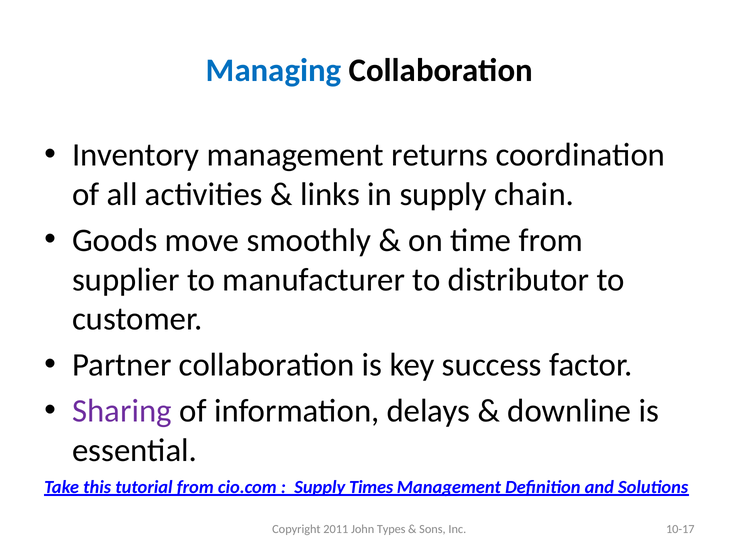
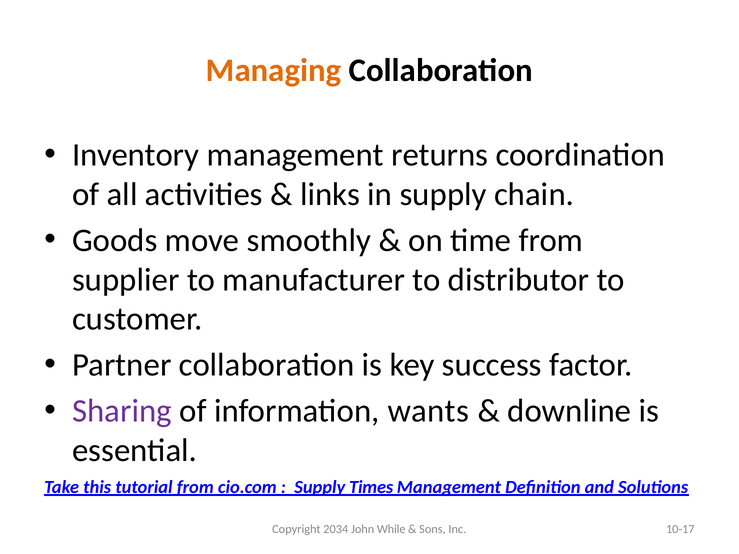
Managing colour: blue -> orange (274, 71)
delays: delays -> wants (428, 411)
2011: 2011 -> 2034 (336, 529)
Types: Types -> While (391, 529)
